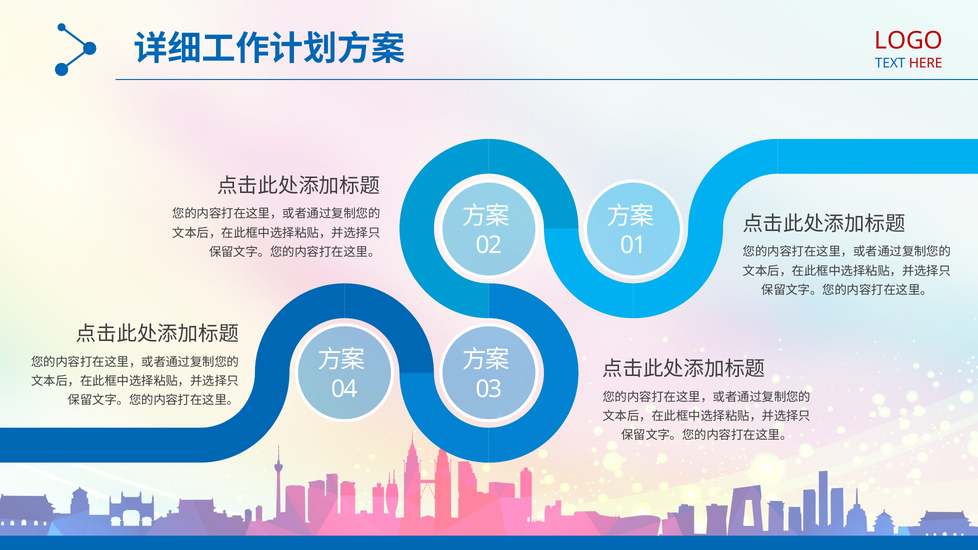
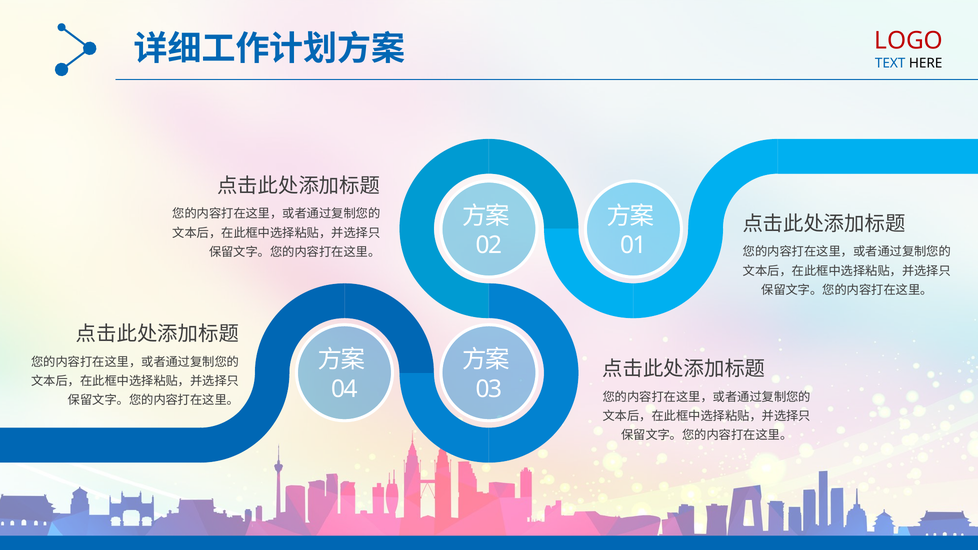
HERE colour: red -> black (926, 63)
